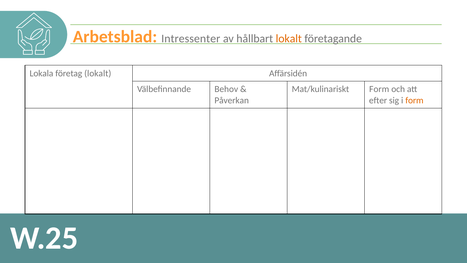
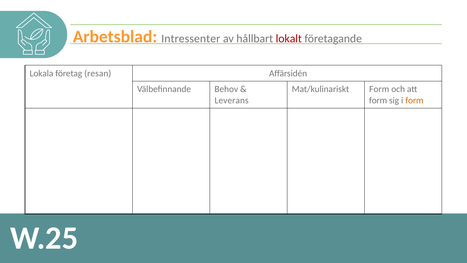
lokalt colour: orange -> red (289, 39)
företag lokalt: lokalt -> resan (98, 73)
Påverkan: Påverkan -> Leverans (232, 100)
efter: efter -> form (378, 100)
